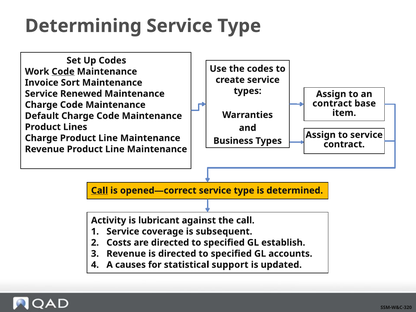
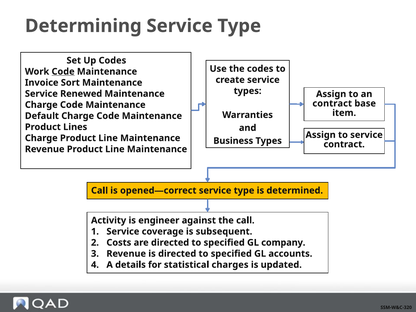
Call underline: present -> none (99, 190)
lubricant: lubricant -> engineer (159, 220)
establish: establish -> company (283, 243)
causes: causes -> details (130, 265)
support: support -> charges (230, 265)
